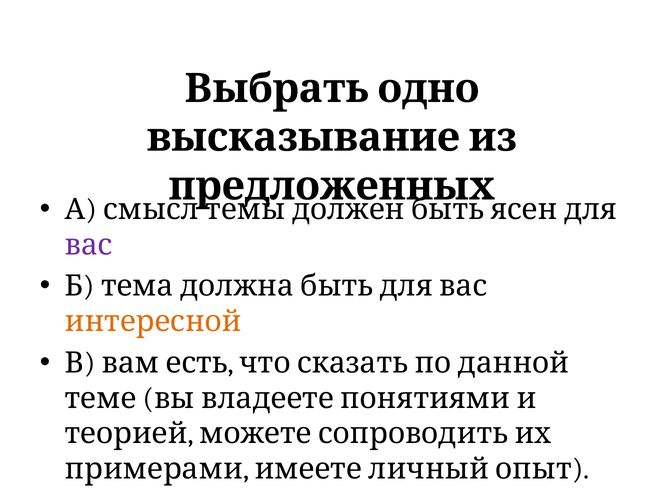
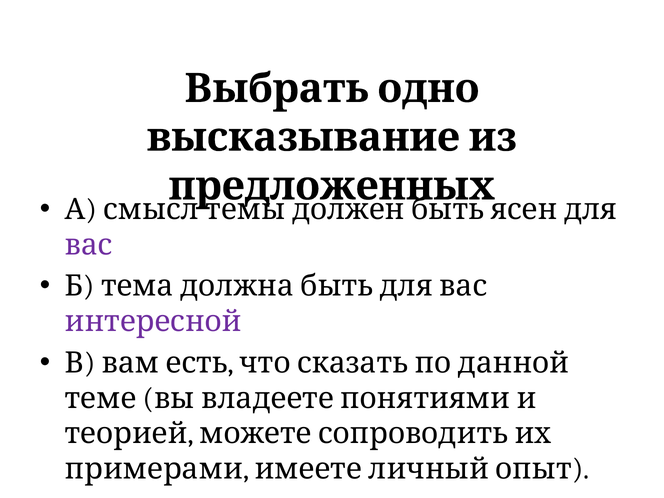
интересной colour: orange -> purple (153, 322)
